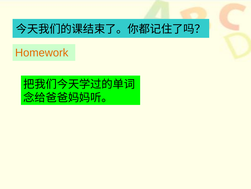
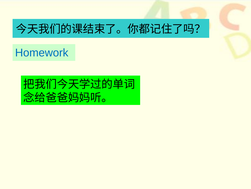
Homework colour: orange -> blue (42, 53)
